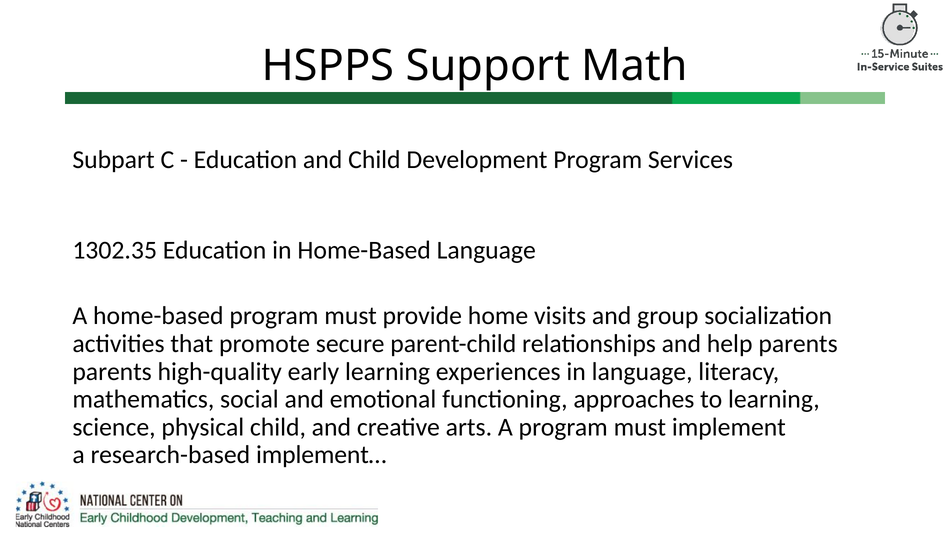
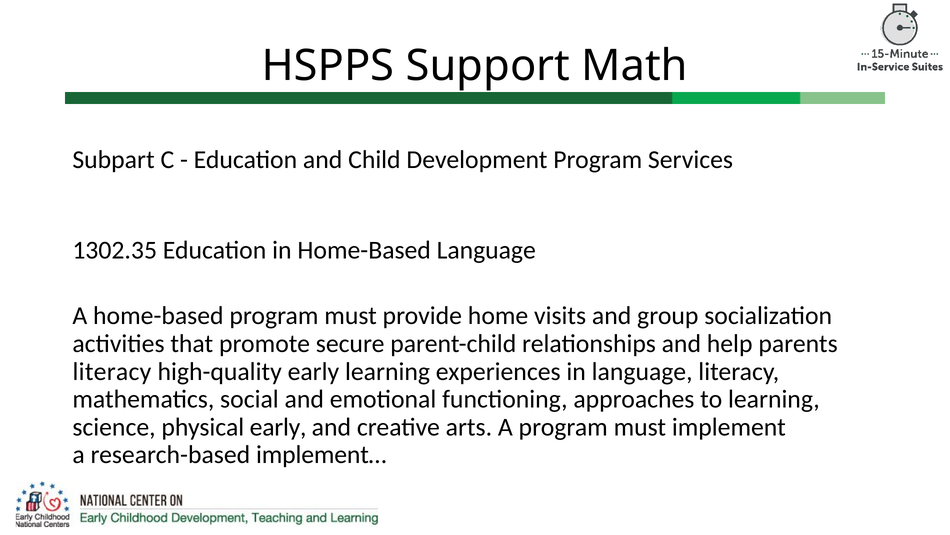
parents: parents -> literacy (112, 371)
physical child: child -> early (278, 427)
